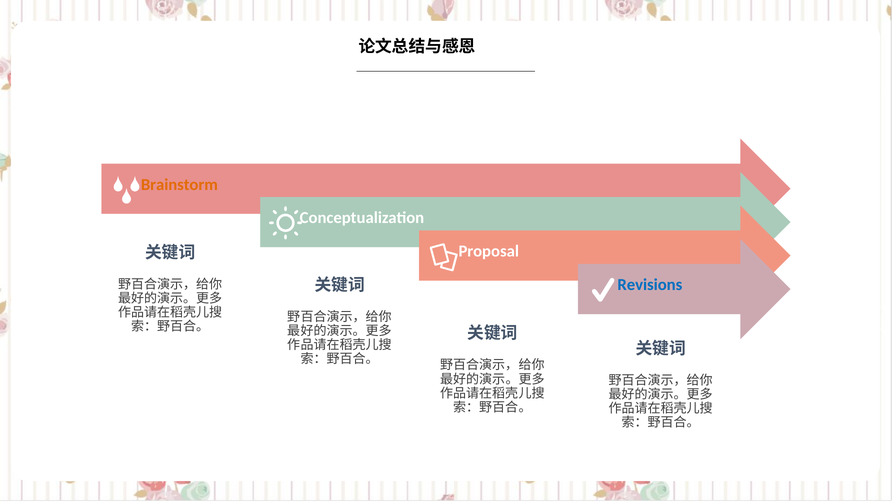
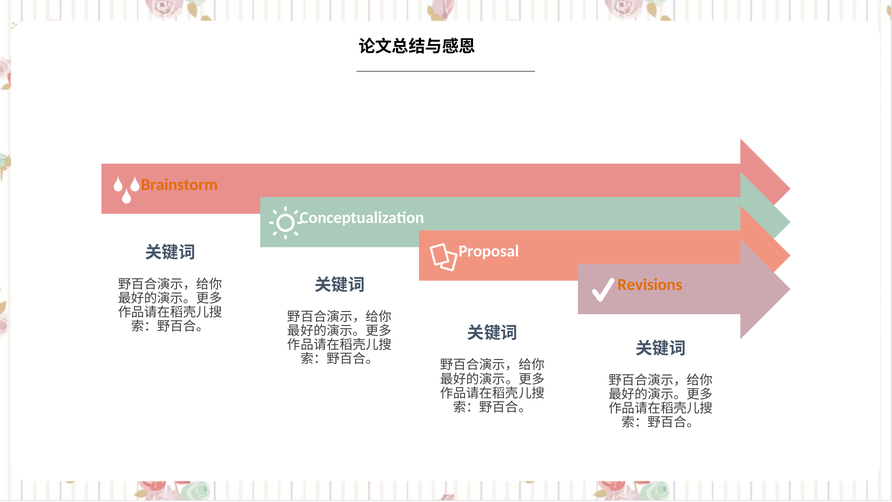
Revisions colour: blue -> orange (650, 285)
